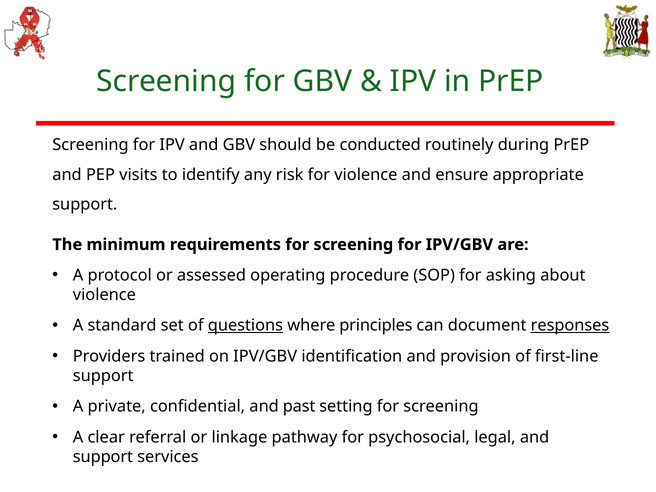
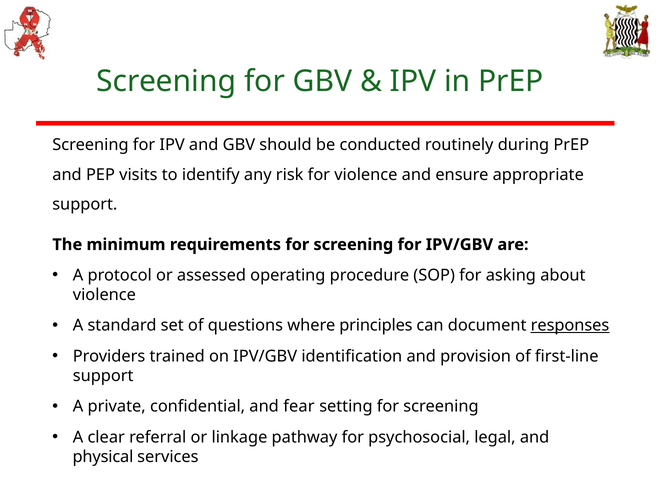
questions underline: present -> none (245, 326)
past: past -> fear (299, 406)
support: support -> physical (103, 457)
